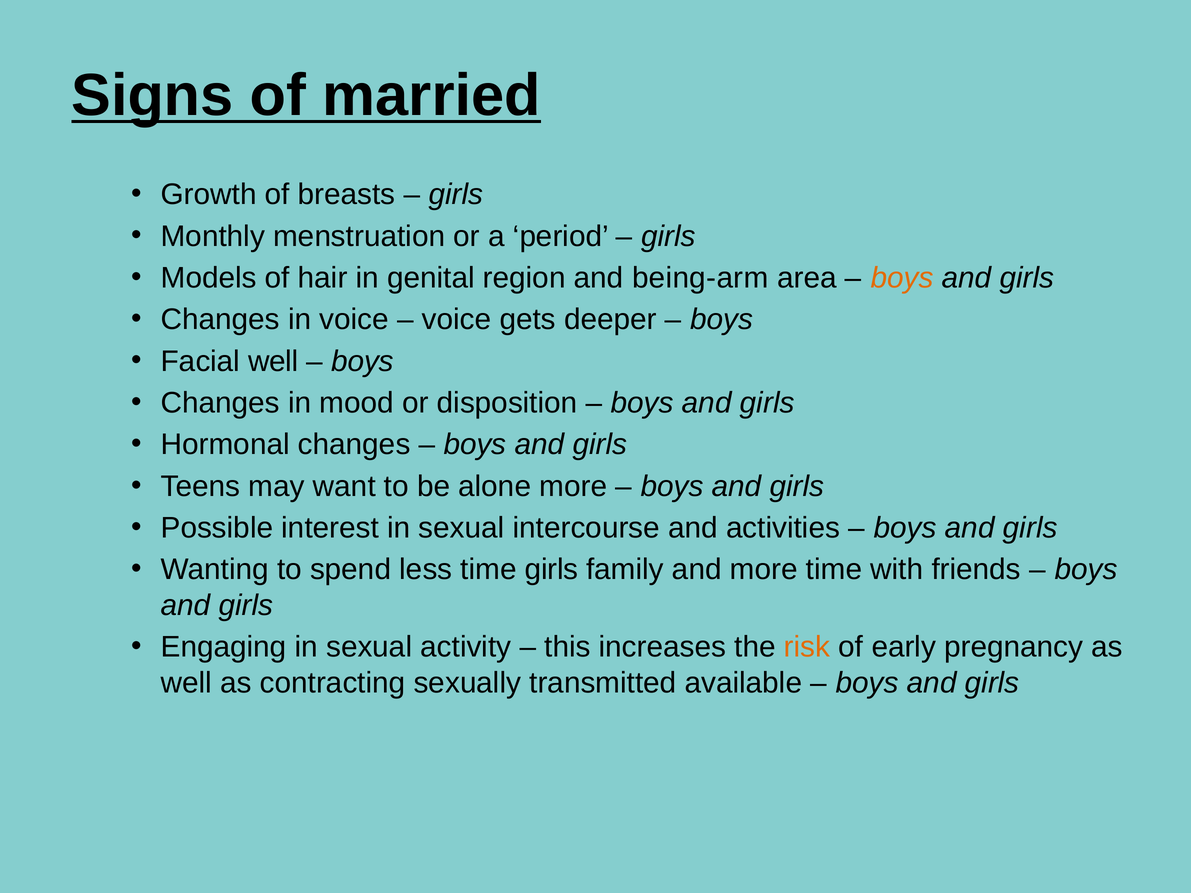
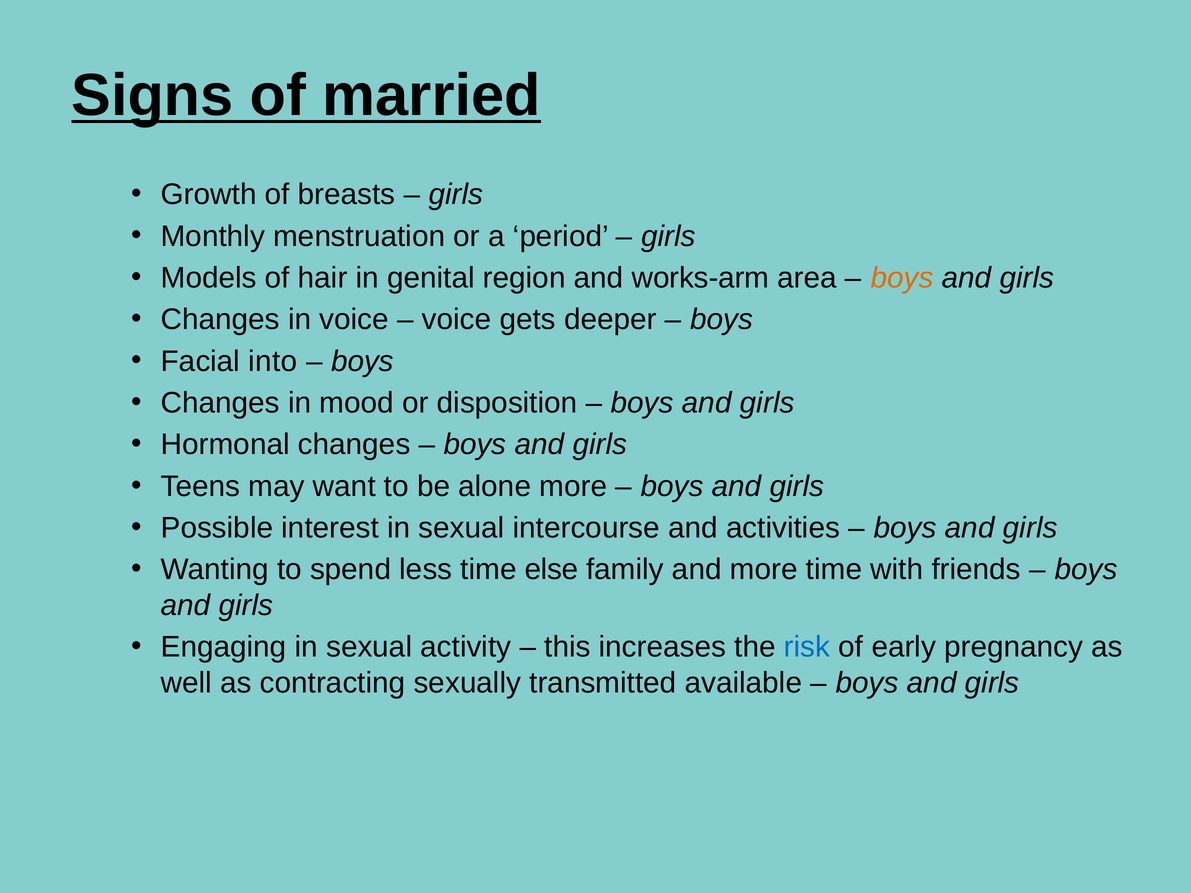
being-arm: being-arm -> works-arm (700, 278)
Facial well: well -> into (273, 361)
time girls: girls -> else (552, 570)
risk colour: orange -> blue (807, 647)
